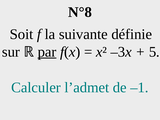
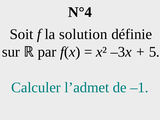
N°8: N°8 -> N°4 (80, 12)
suivante: suivante -> solution (83, 34)
par underline: present -> none (47, 52)
